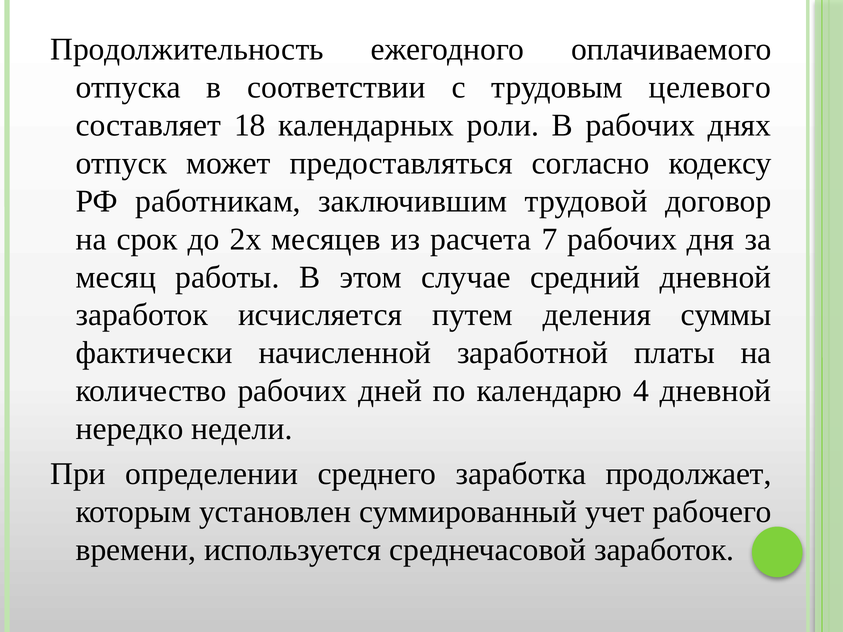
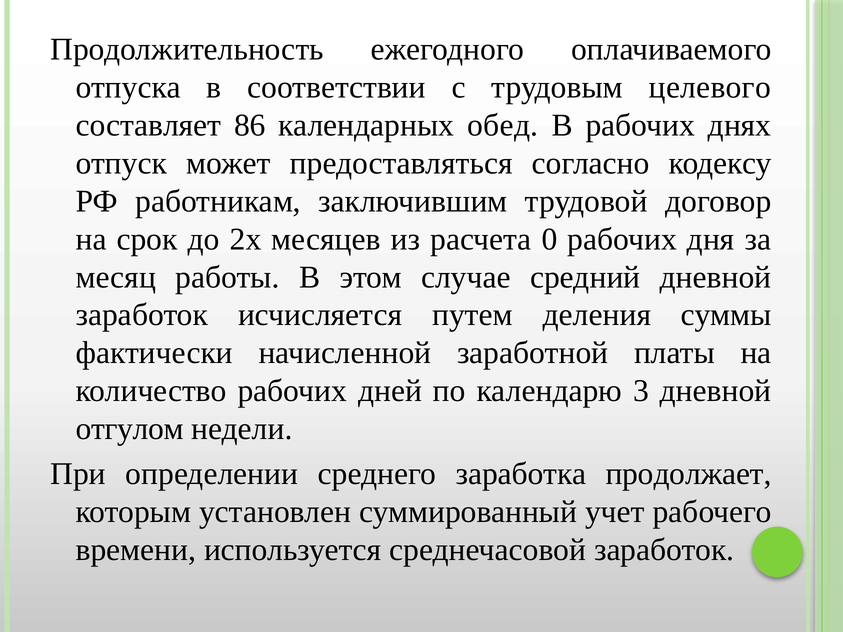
18: 18 -> 86 (250, 125)
роли: роли -> обед (503, 125)
7: 7 -> 0 (549, 239)
4: 4 -> 3 (641, 391)
нередко: нередко -> отгулом (130, 429)
